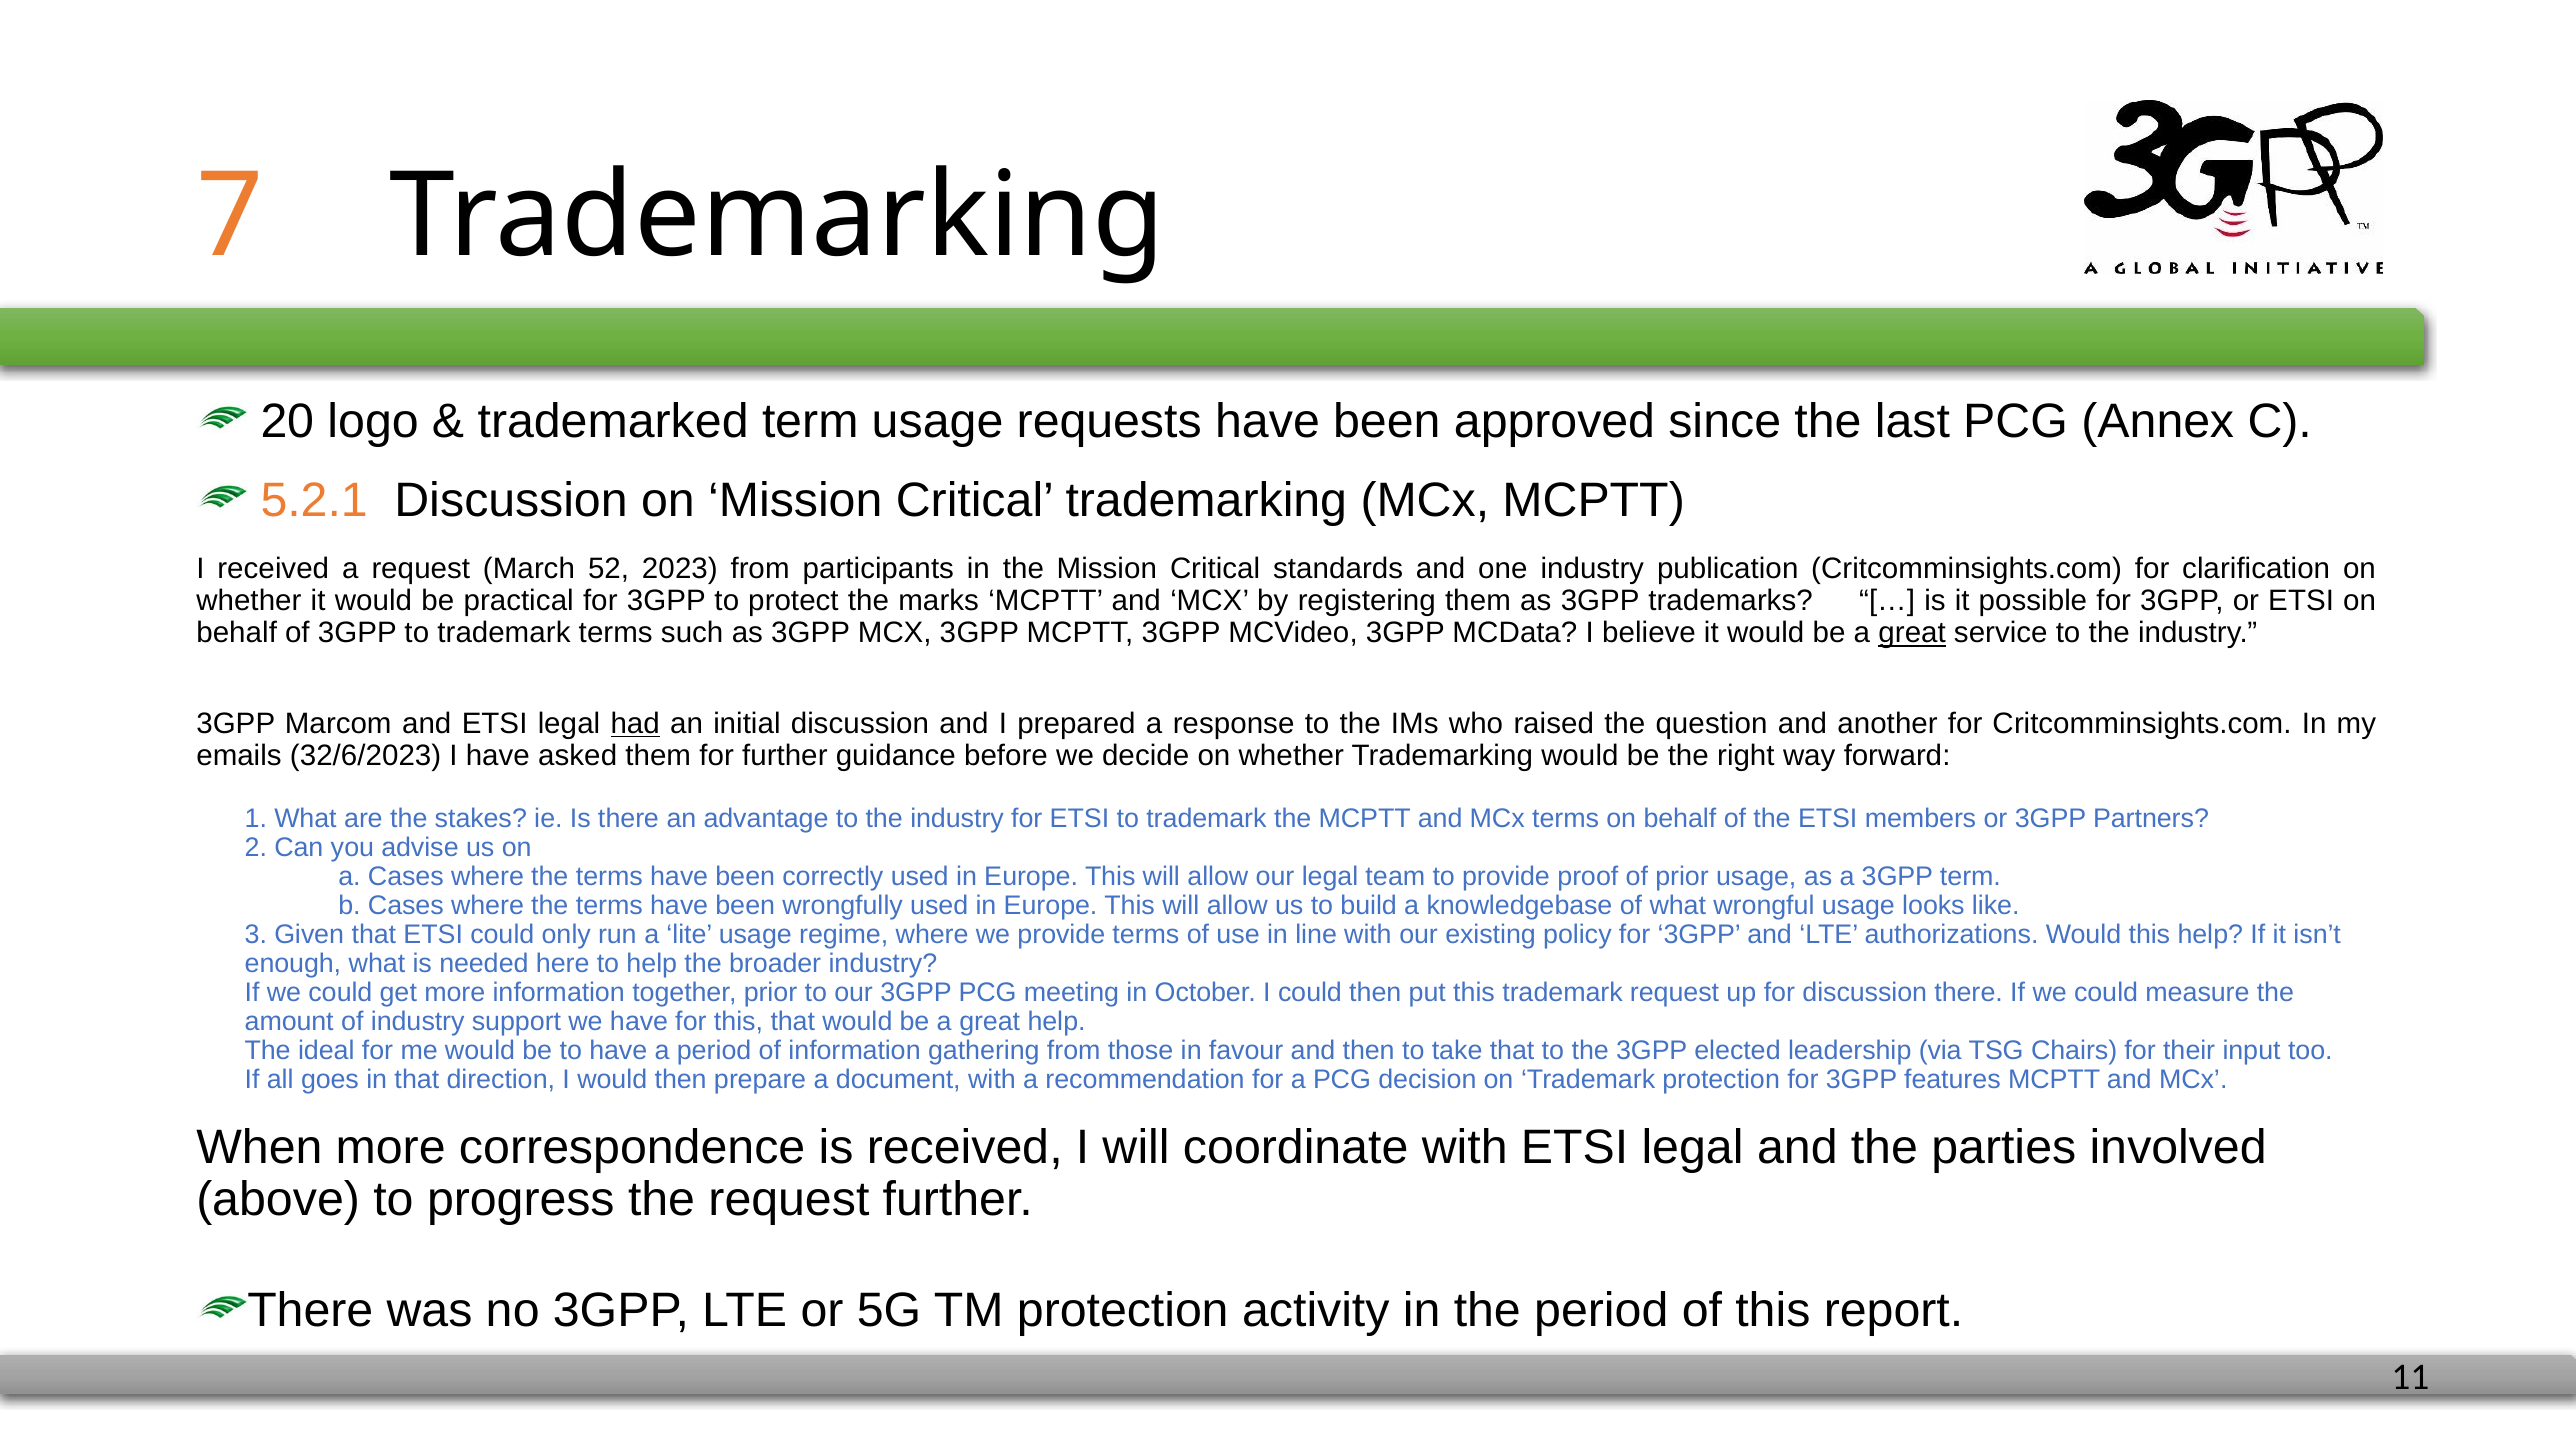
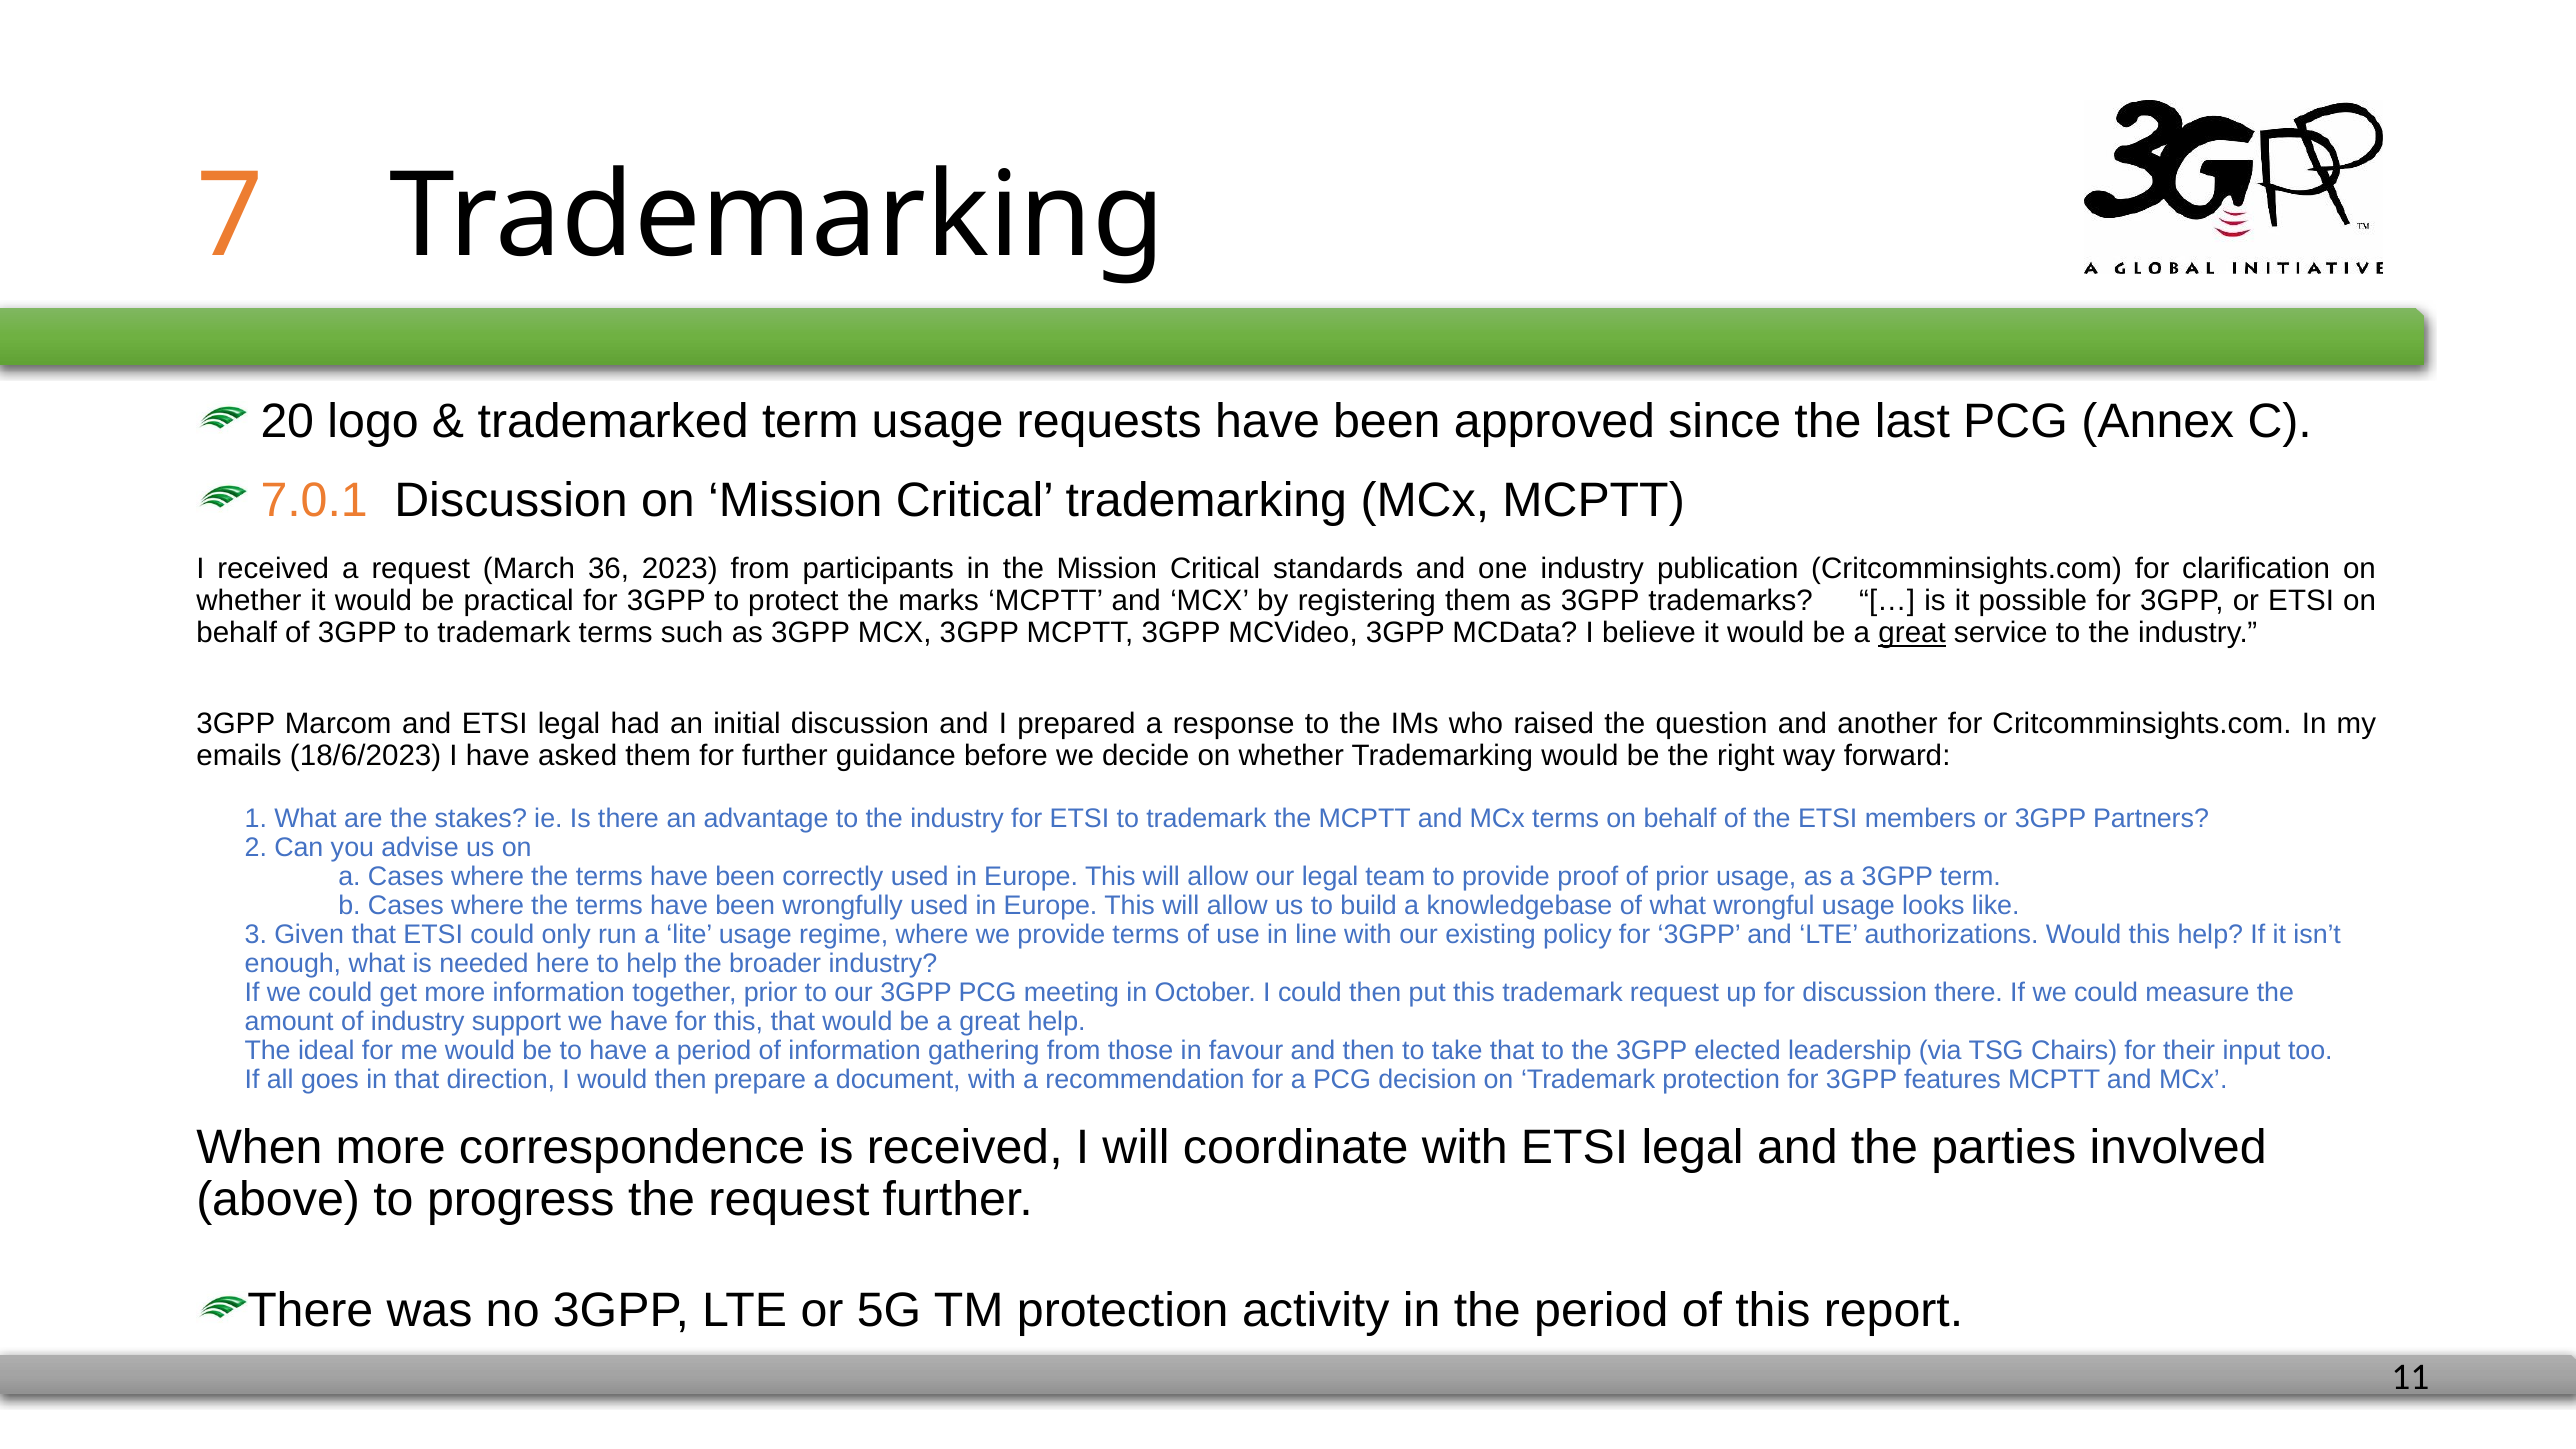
5.2.1: 5.2.1 -> 7.0.1 (314, 500)
52: 52 -> 36 (609, 569)
had underline: present -> none (635, 724)
32/6/2023: 32/6/2023 -> 18/6/2023 (366, 756)
